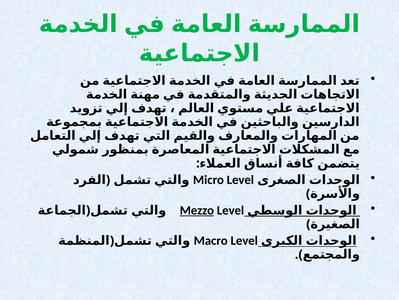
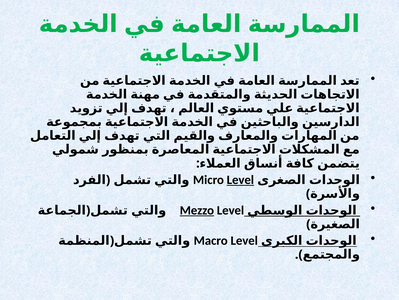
Level underline: none -> present (240, 179)
